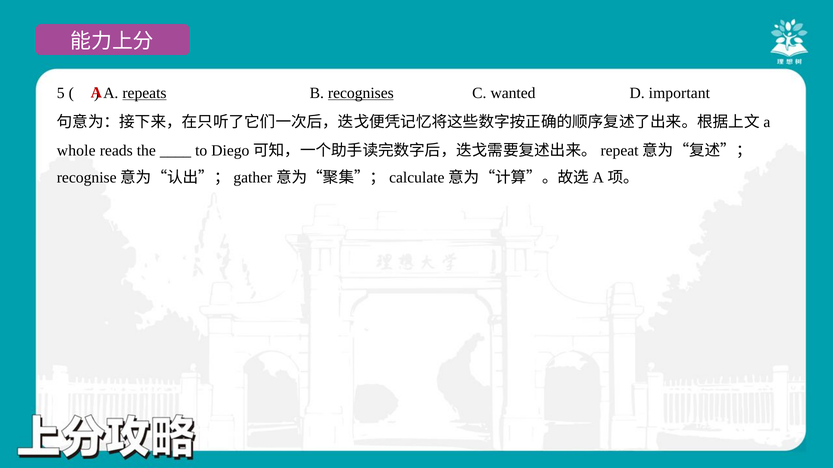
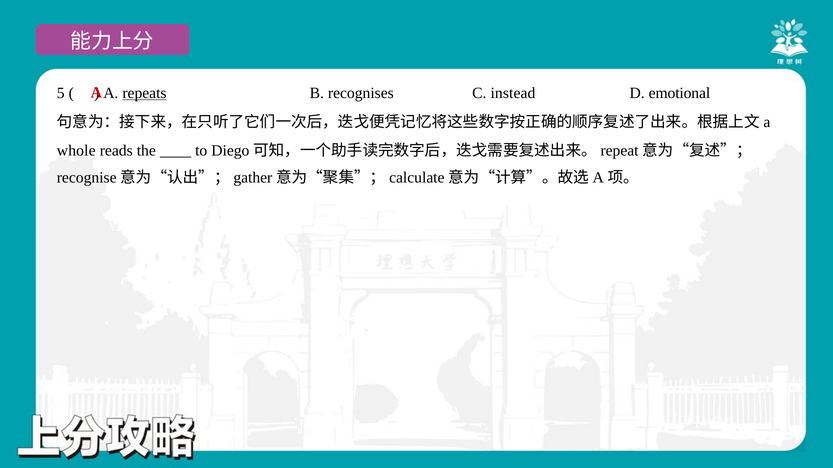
recognises underline: present -> none (361, 93)
wanted: wanted -> instead (513, 93)
important: important -> emotional (679, 93)
